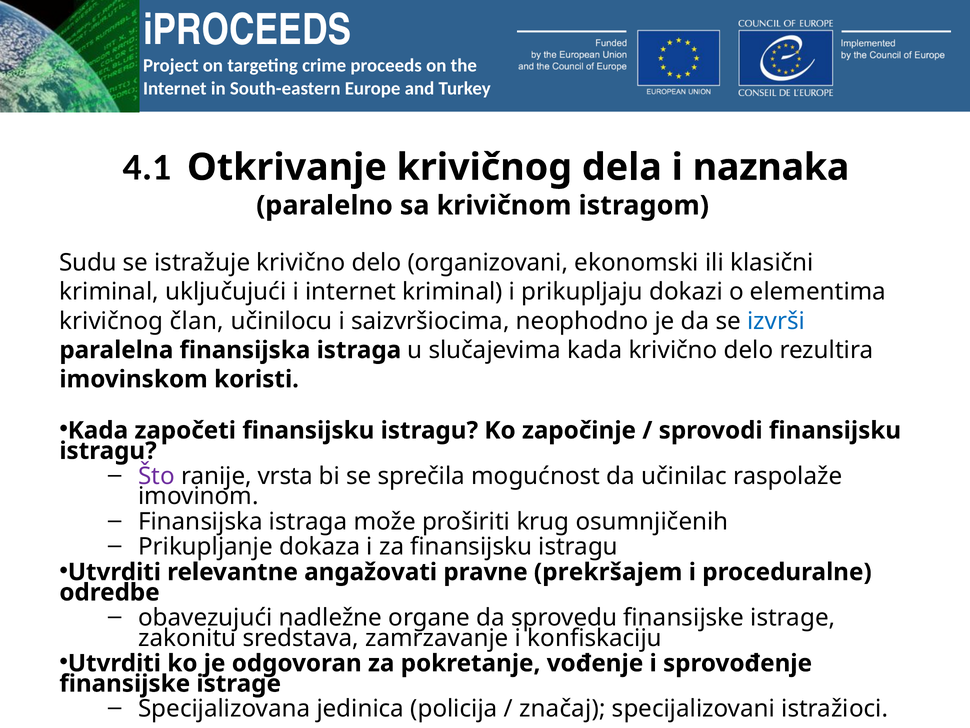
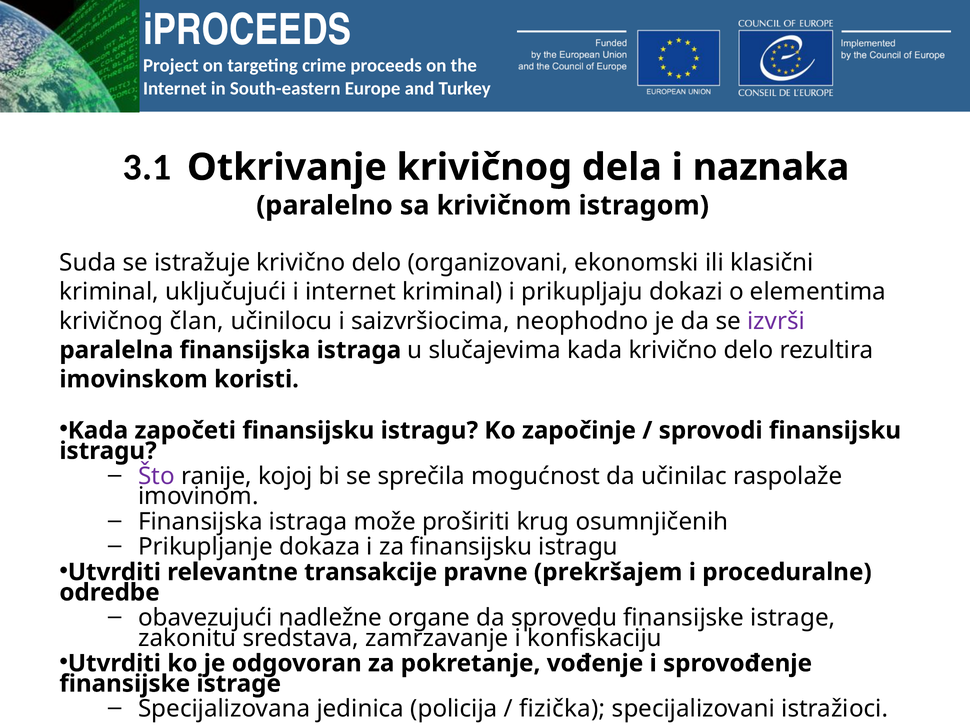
4.1: 4.1 -> 3.1 (147, 167)
Sudu: Sudu -> Suda (88, 263)
izvrši colour: blue -> purple (776, 321)
vrsta: vrsta -> kojoj (285, 476)
angažovati: angažovati -> transakcije (371, 572)
značaj: značaj -> fizička (562, 708)
